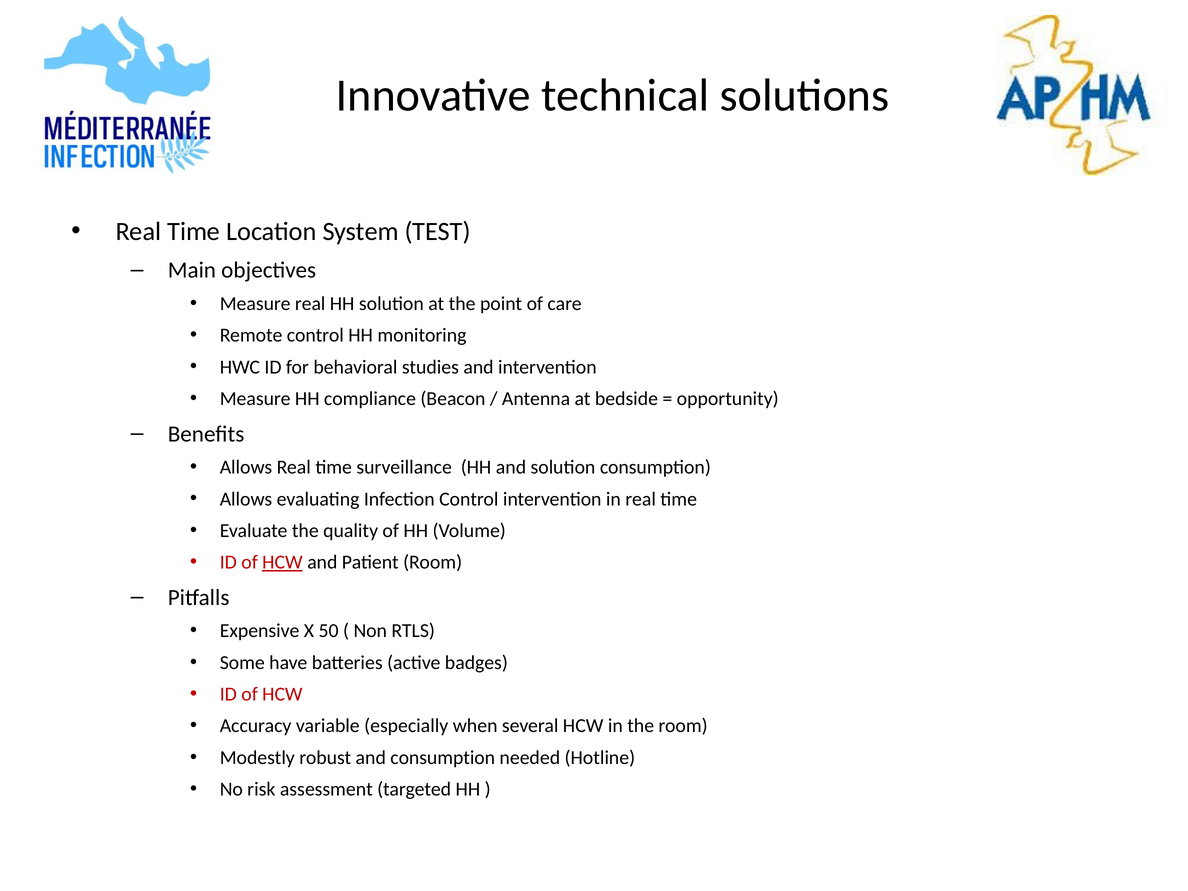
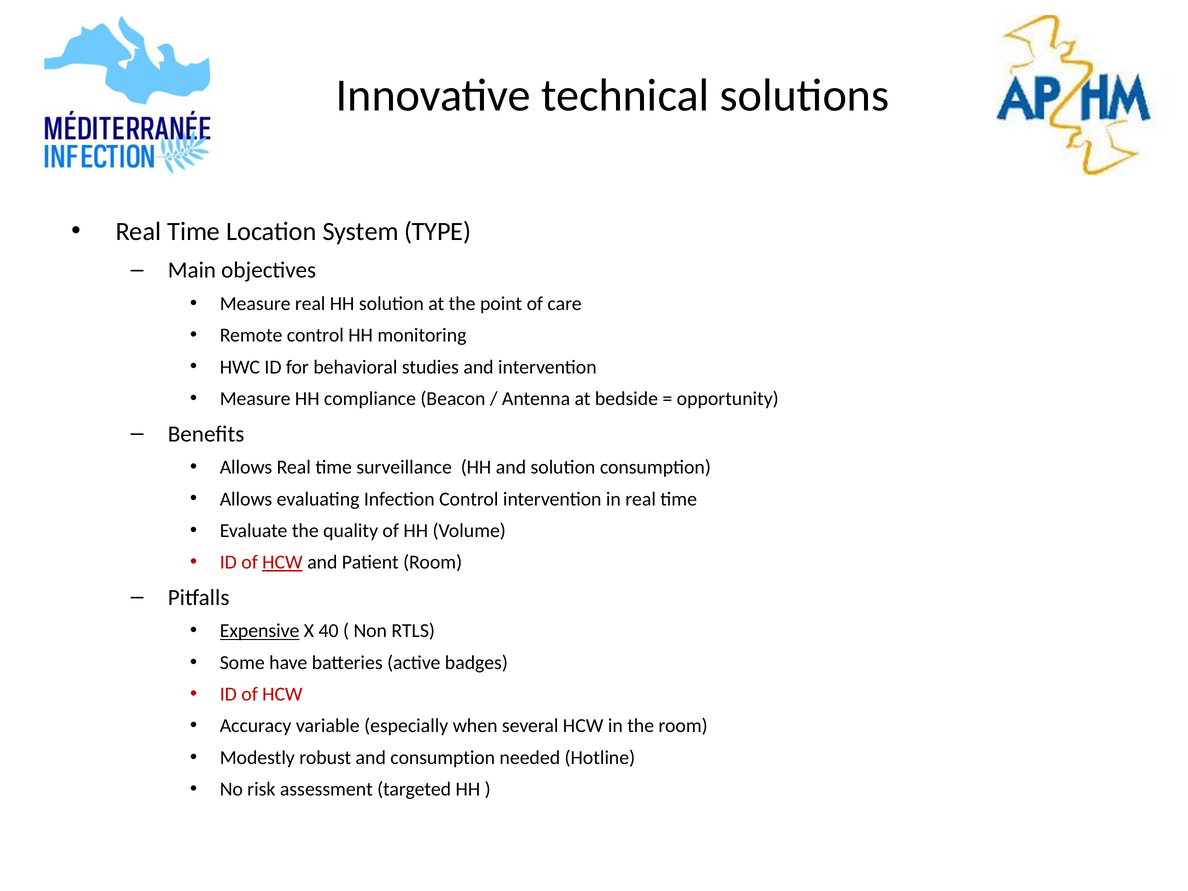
TEST: TEST -> TYPE (438, 232)
Expensive underline: none -> present (260, 631)
50: 50 -> 40 (329, 631)
